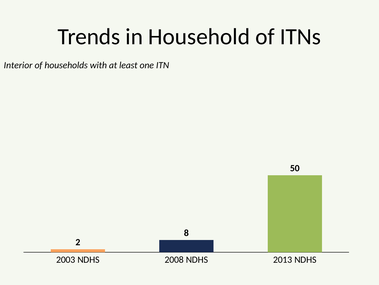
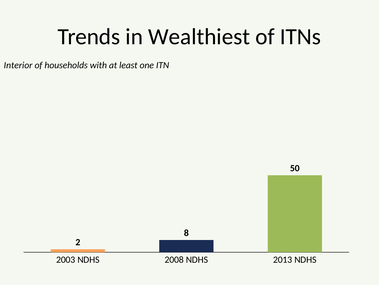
Household: Household -> Wealthiest (199, 37)
